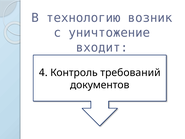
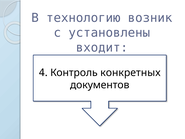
уничтожение: уничтожение -> установлены (109, 33)
требований: требований -> конкретных (130, 72)
